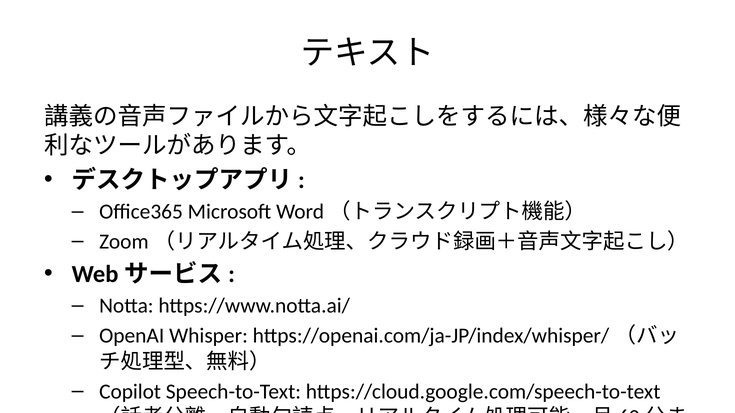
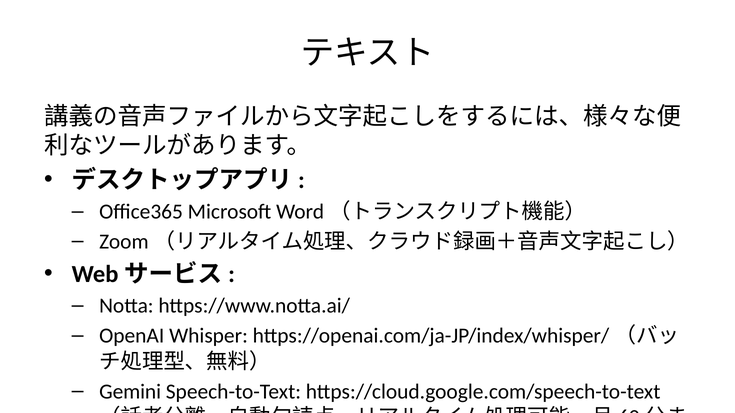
Copilot: Copilot -> Gemini (130, 392)
